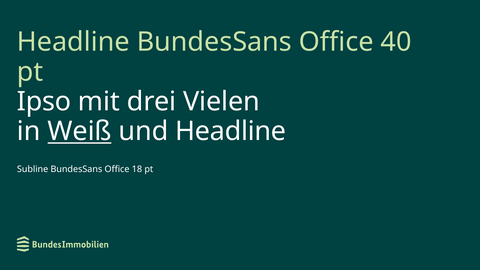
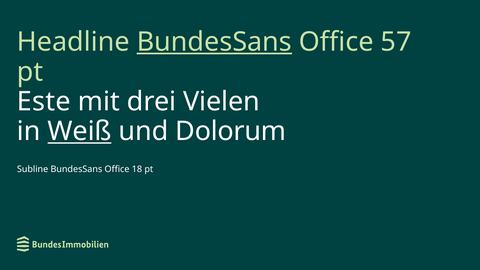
BundesSans underline: none -> present (214, 42)
40: 40 -> 57 (396, 42)
Ipso: Ipso -> Este (44, 102)
und Headline: Headline -> Dolorum (231, 131)
